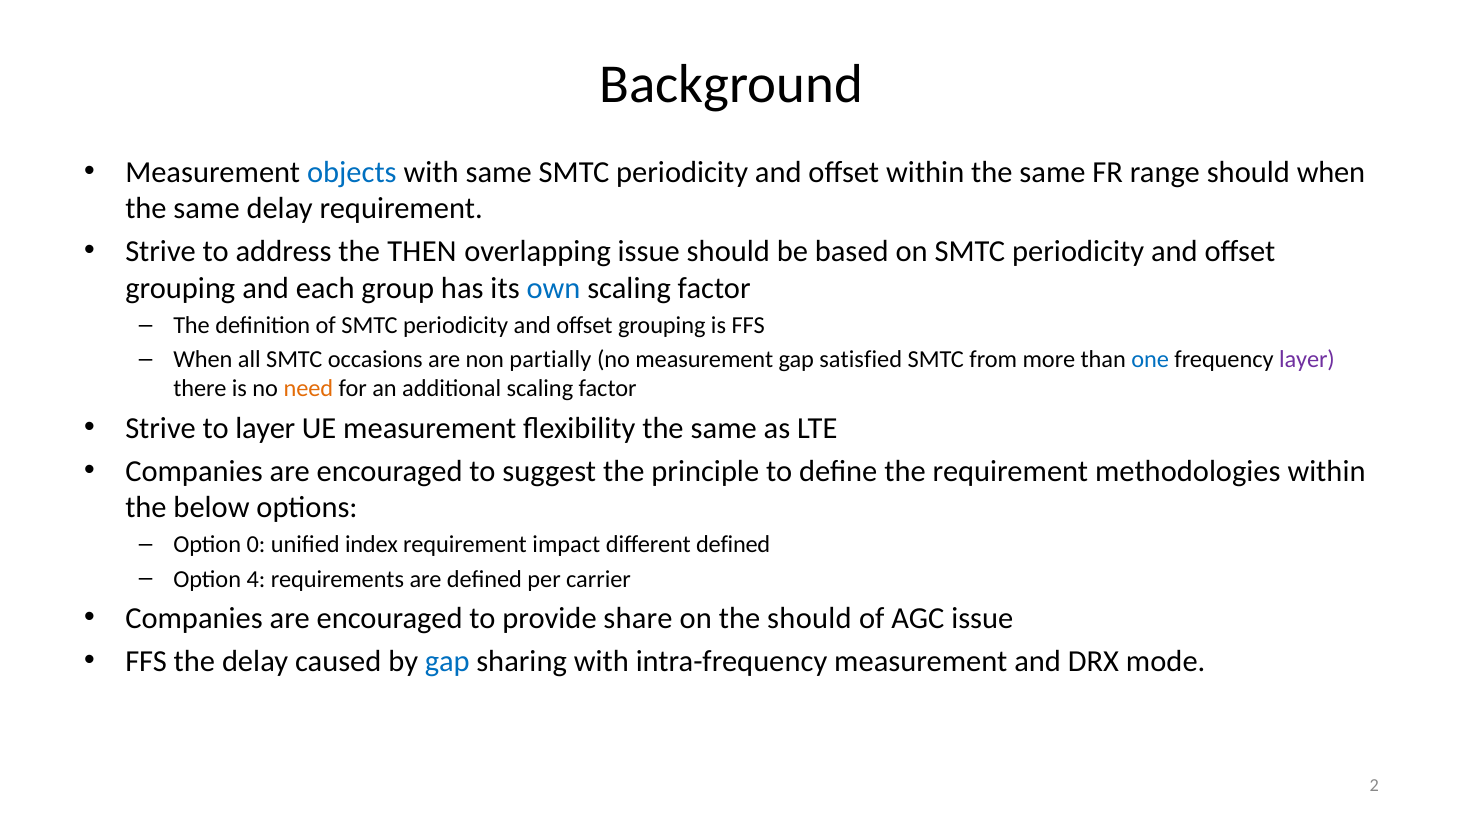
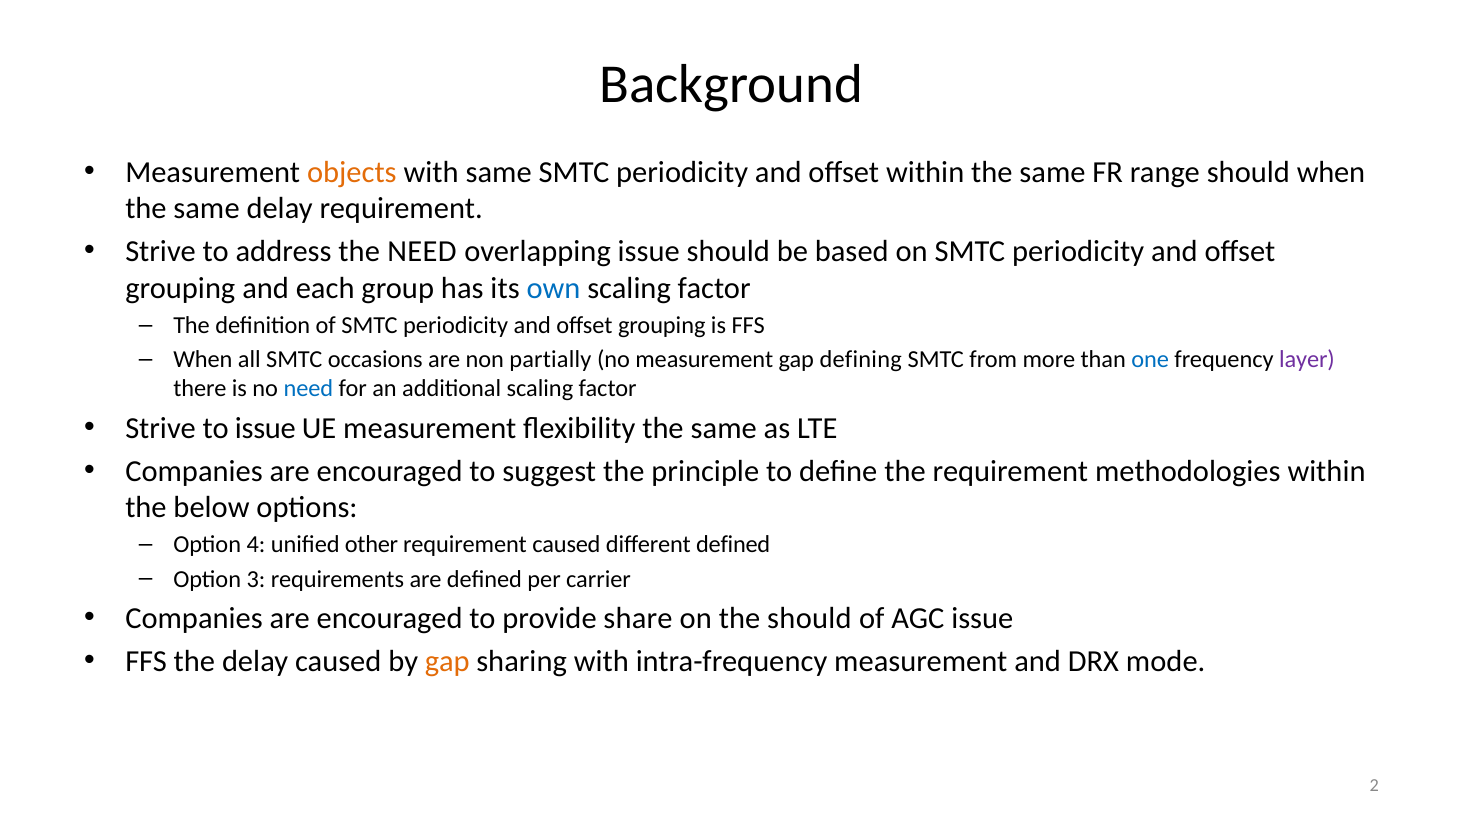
objects colour: blue -> orange (352, 172)
the THEN: THEN -> NEED (422, 252)
satisfied: satisfied -> defining (861, 360)
need colour: orange -> blue (308, 389)
to layer: layer -> issue (265, 428)
0: 0 -> 4 (256, 545)
index: index -> other (372, 545)
requirement impact: impact -> caused (566, 545)
4: 4 -> 3 (256, 579)
gap colour: blue -> orange (447, 661)
